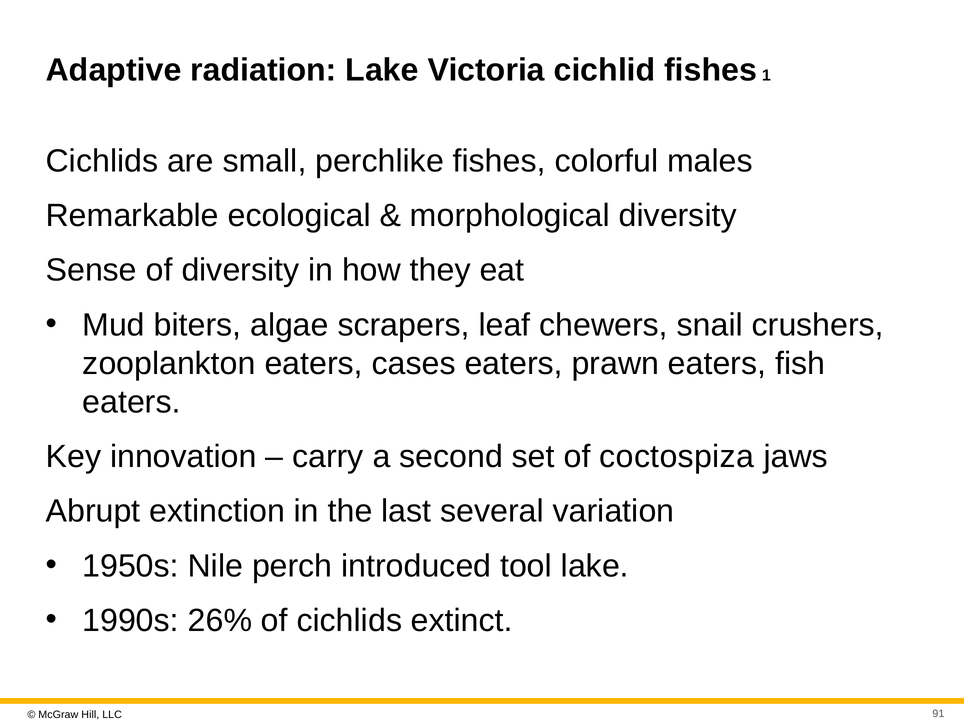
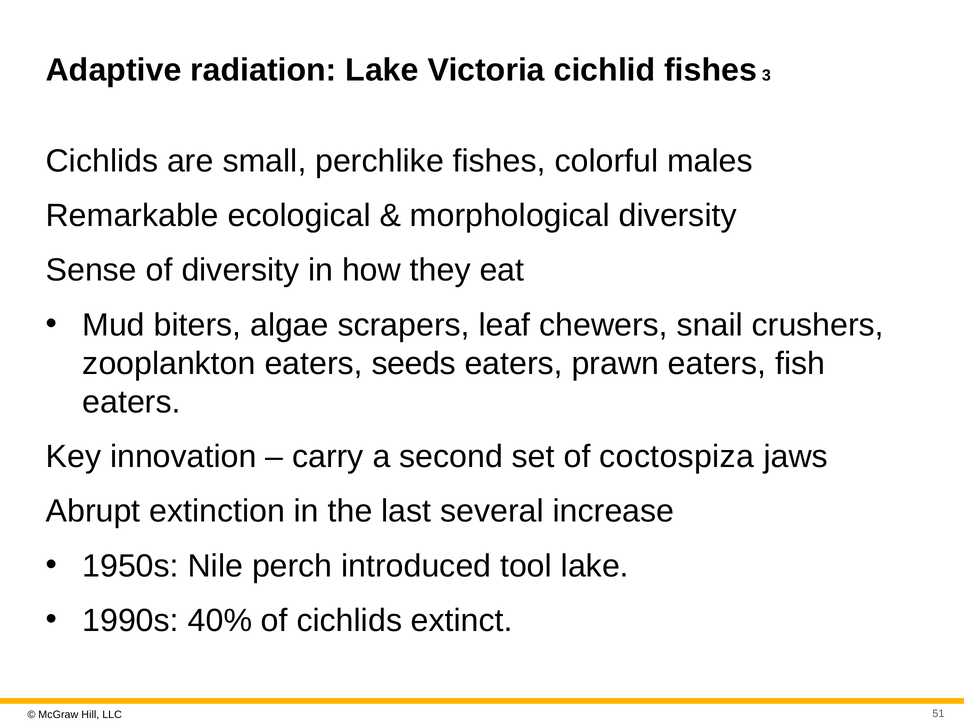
1: 1 -> 3 (766, 75)
cases: cases -> seeds (414, 363)
variation: variation -> increase (614, 511)
26%: 26% -> 40% (220, 621)
91: 91 -> 51 (938, 714)
